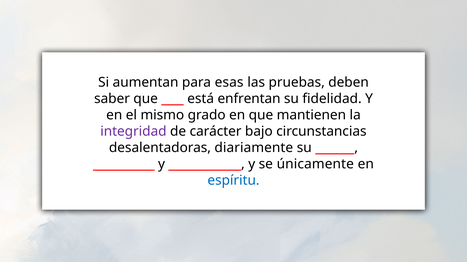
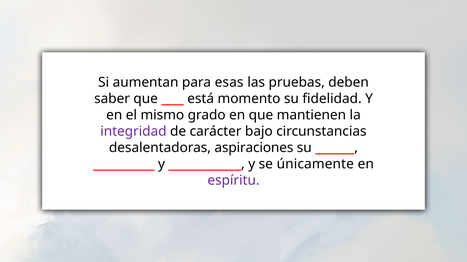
enfrentan: enfrentan -> momento (249, 99)
diariamente: diariamente -> aspiraciones (254, 148)
espíritu colour: blue -> purple (234, 181)
